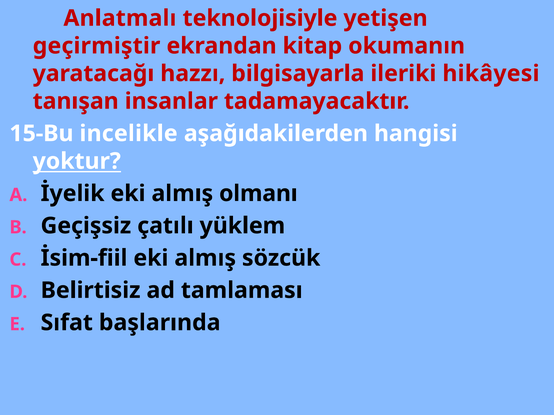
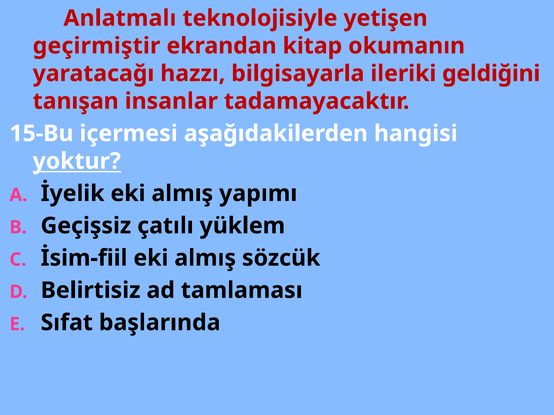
hikâyesi: hikâyesi -> geldiğini (491, 74)
incelikle: incelikle -> içermesi (129, 134)
olmanı: olmanı -> yapımı (258, 194)
